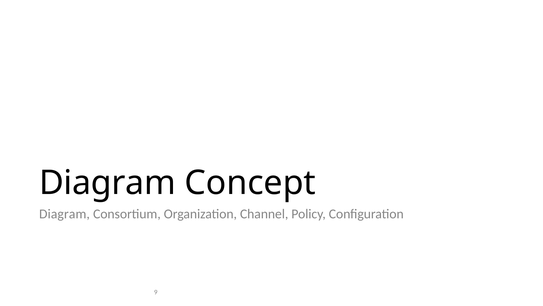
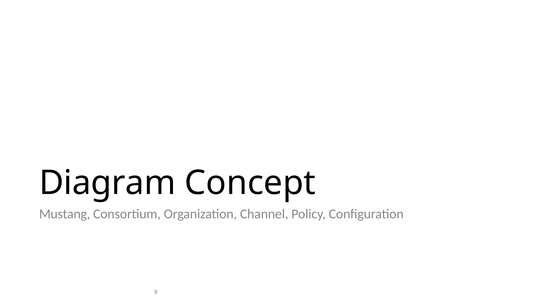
Diagram: Diagram -> Mustang (65, 214)
